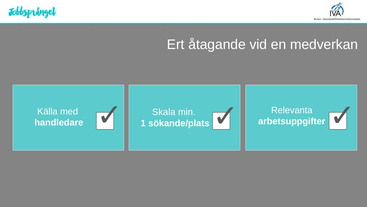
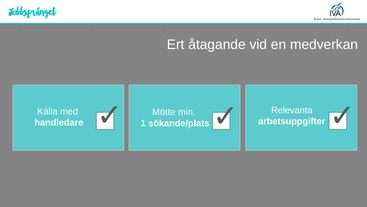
Skala: Skala -> Mötte (164, 112)
